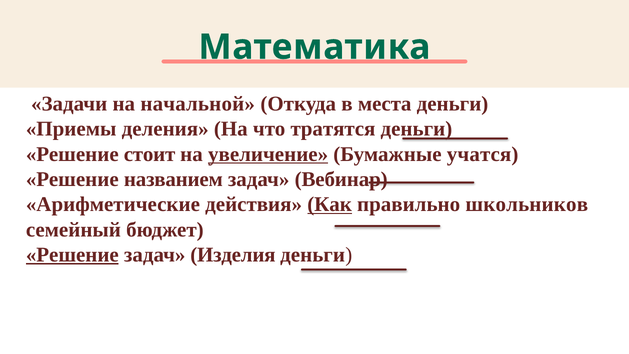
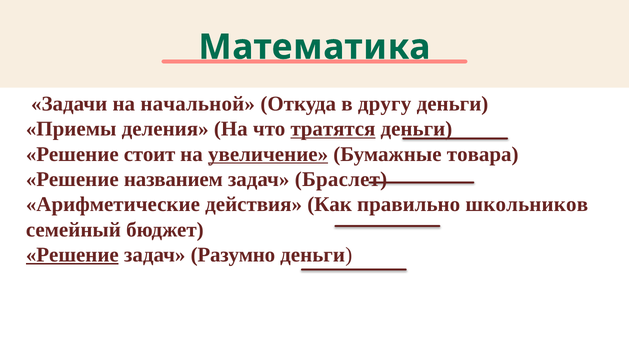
места: места -> другу (385, 104)
тратятся underline: none -> present (333, 129)
учатся: учатся -> товара (483, 154)
Вебинар: Вебинар -> Браслет (341, 179)
Как underline: present -> none (330, 204)
Изделия: Изделия -> Разумно (233, 255)
